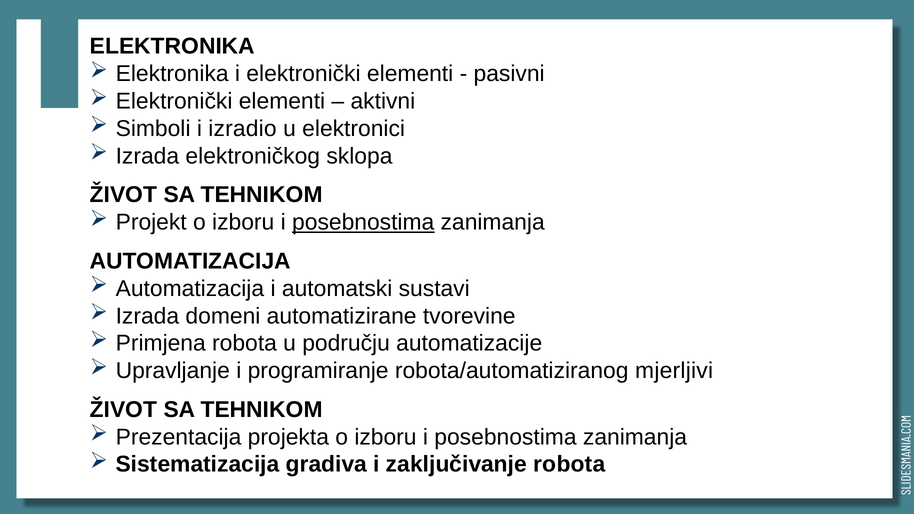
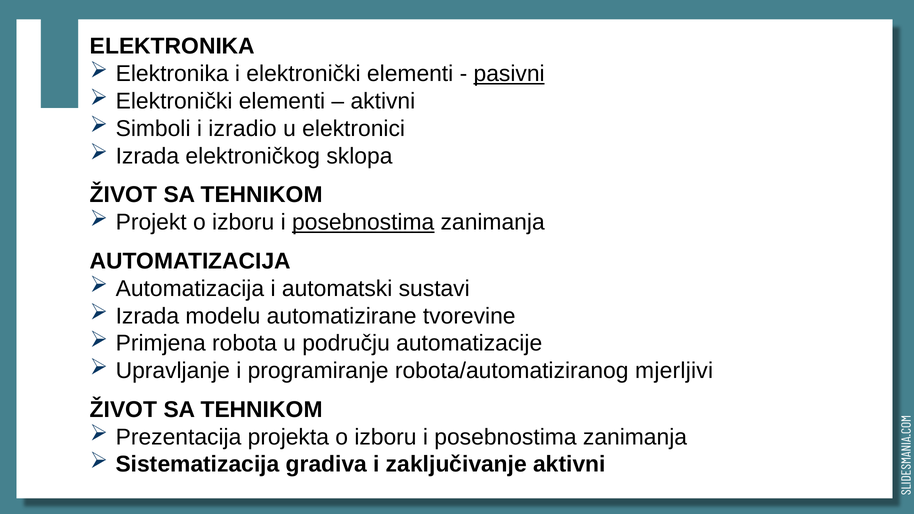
pasivni underline: none -> present (509, 74)
domeni: domeni -> modelu (223, 316)
zaključivanje robota: robota -> aktivni (569, 465)
